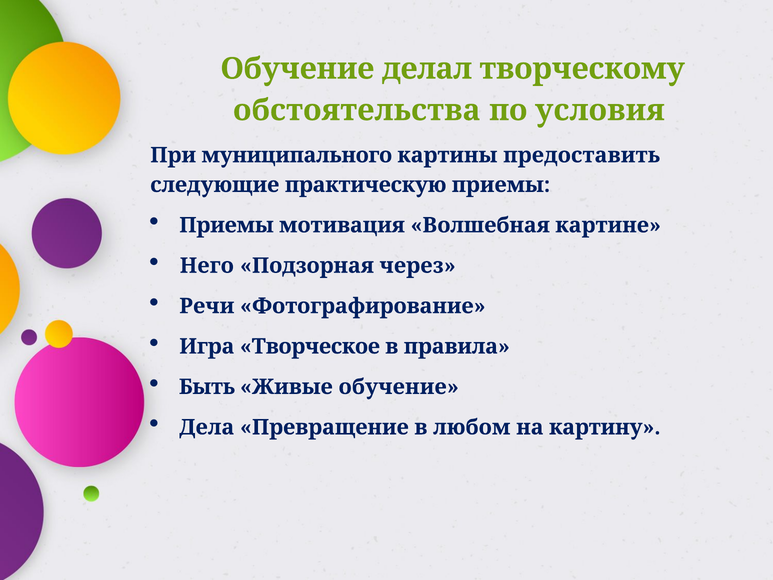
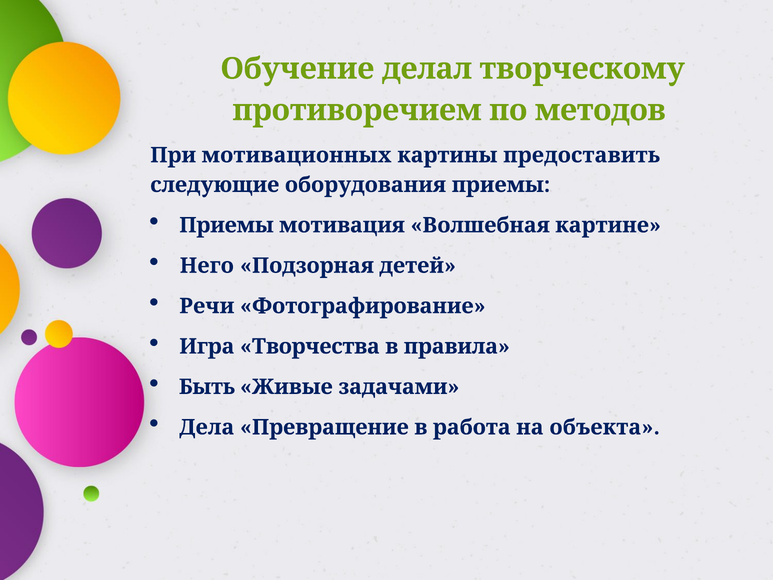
обстоятельства: обстоятельства -> противоречием (357, 110)
условия: условия -> методов (600, 110)
муниципального: муниципального -> мотивационных (297, 155)
практическую: практическую -> оборудования (365, 185)
через: через -> детей (418, 266)
Творческое: Творческое -> Творчества (310, 346)
Живые обучение: обучение -> задачами (399, 387)
любом: любом -> работа (472, 427)
картину: картину -> объекта (605, 427)
